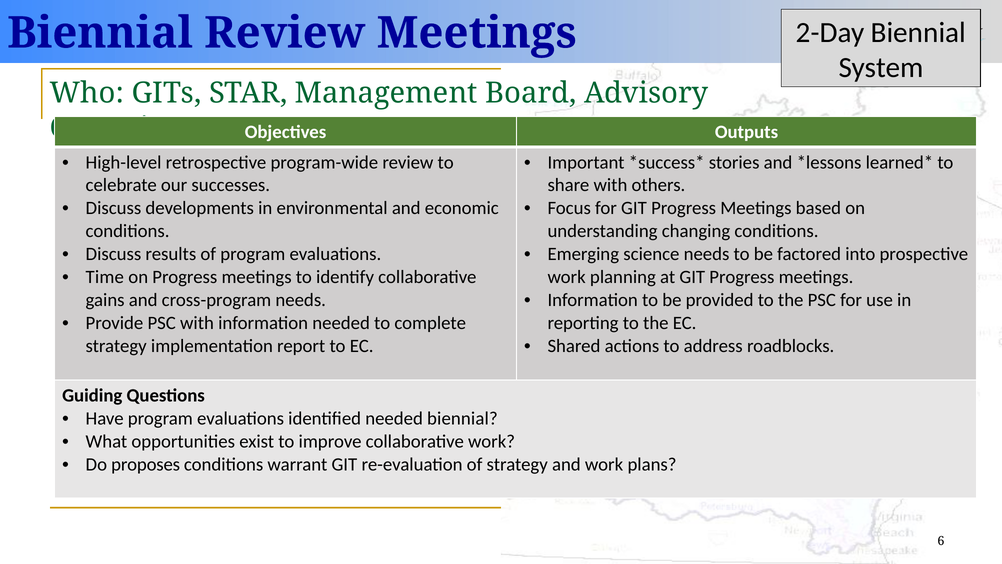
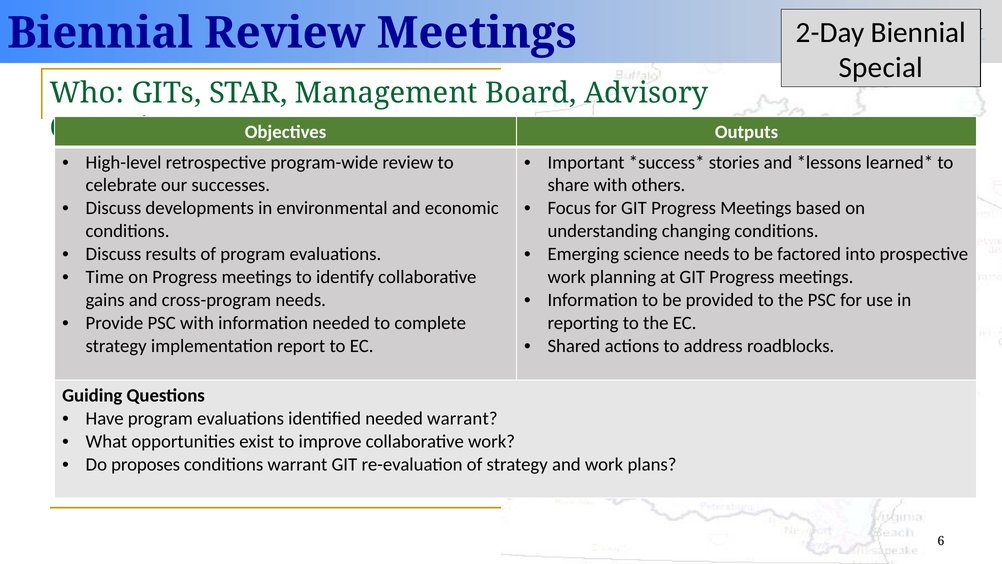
System: System -> Special (881, 68)
needed biennial: biennial -> warrant (462, 418)
